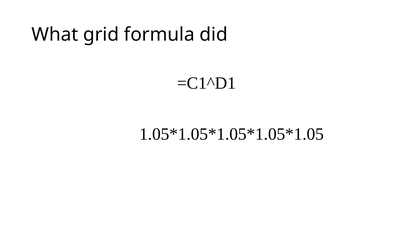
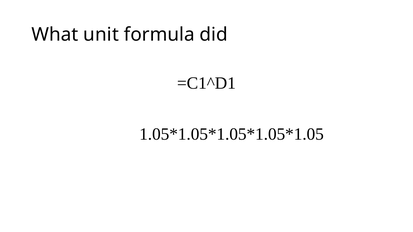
grid: grid -> unit (101, 35)
